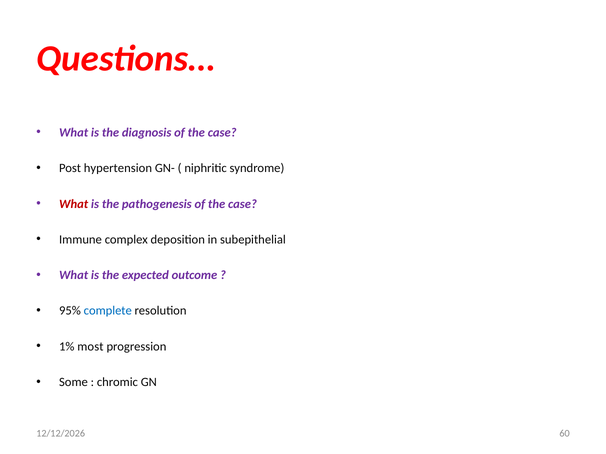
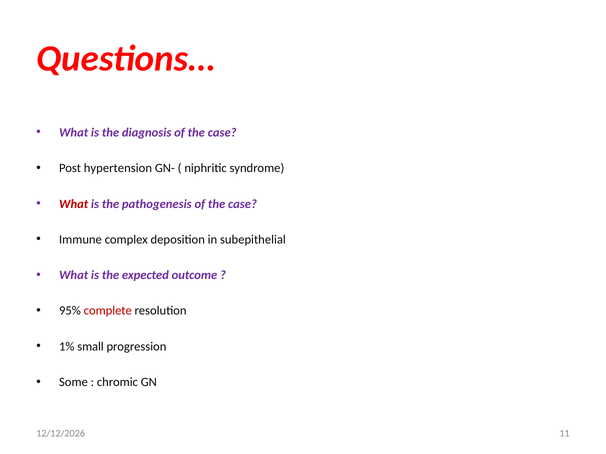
complete colour: blue -> red (108, 311)
most: most -> small (91, 347)
60: 60 -> 11 (565, 434)
